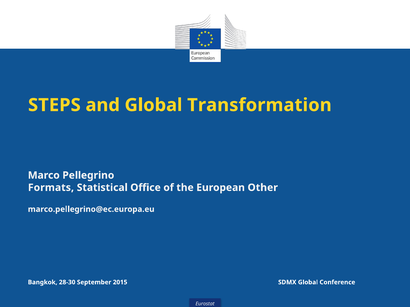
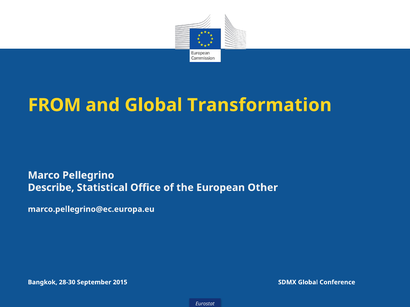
STEPS: STEPS -> FROM (55, 105)
Formats: Formats -> Describe (51, 188)
